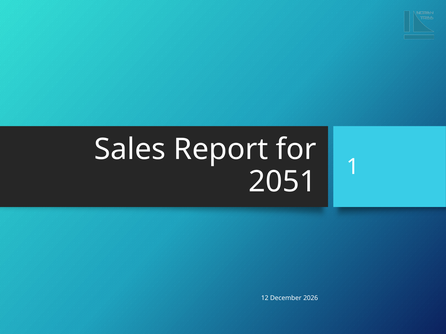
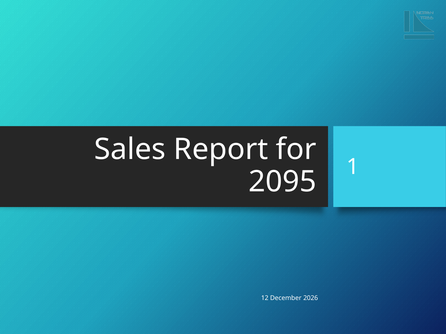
2051: 2051 -> 2095 (282, 182)
